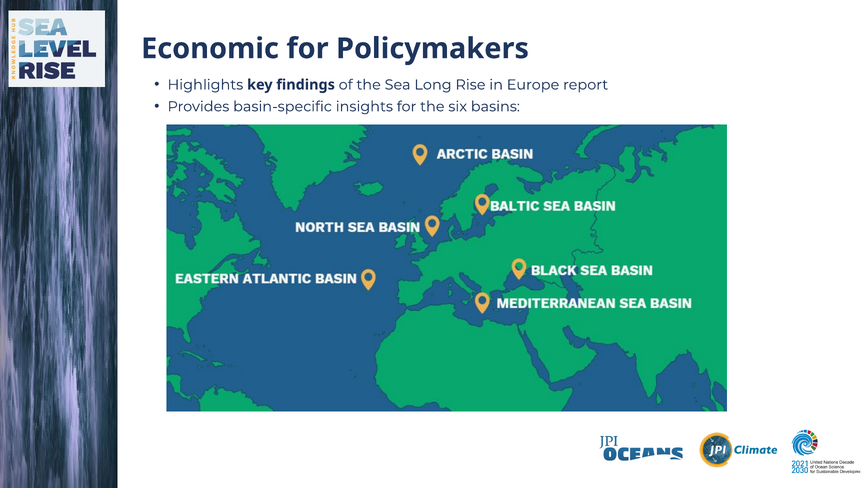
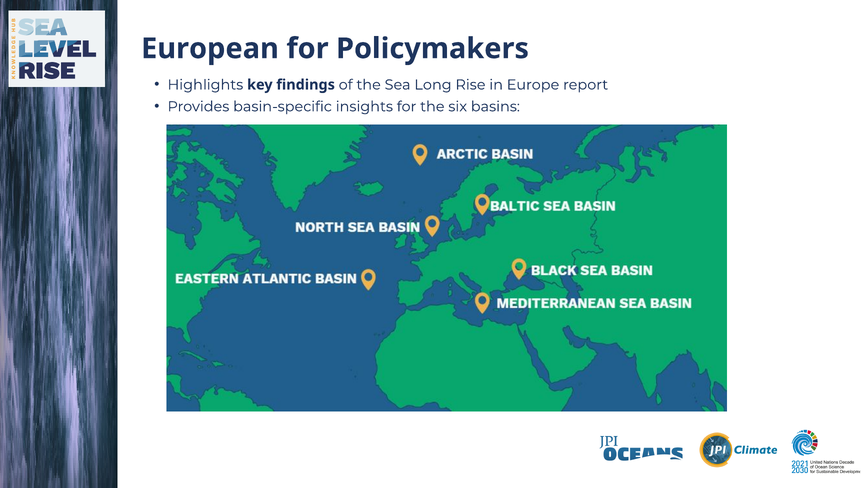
Economic: Economic -> European (210, 49)
